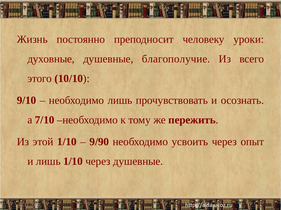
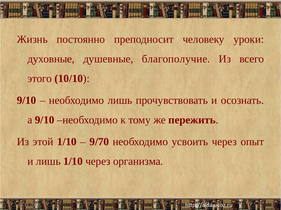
а 7/10: 7/10 -> 9/10 (45, 120)
9/90: 9/90 -> 9/70 (99, 142)
через душевные: душевные -> организма (138, 162)
